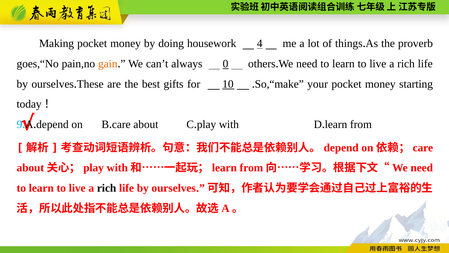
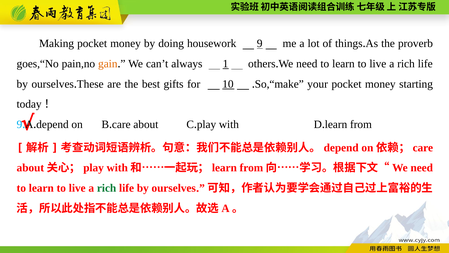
housework 4: 4 -> 9 (260, 43)
0: 0 -> 1 (226, 64)
rich colour: black -> green (107, 188)
